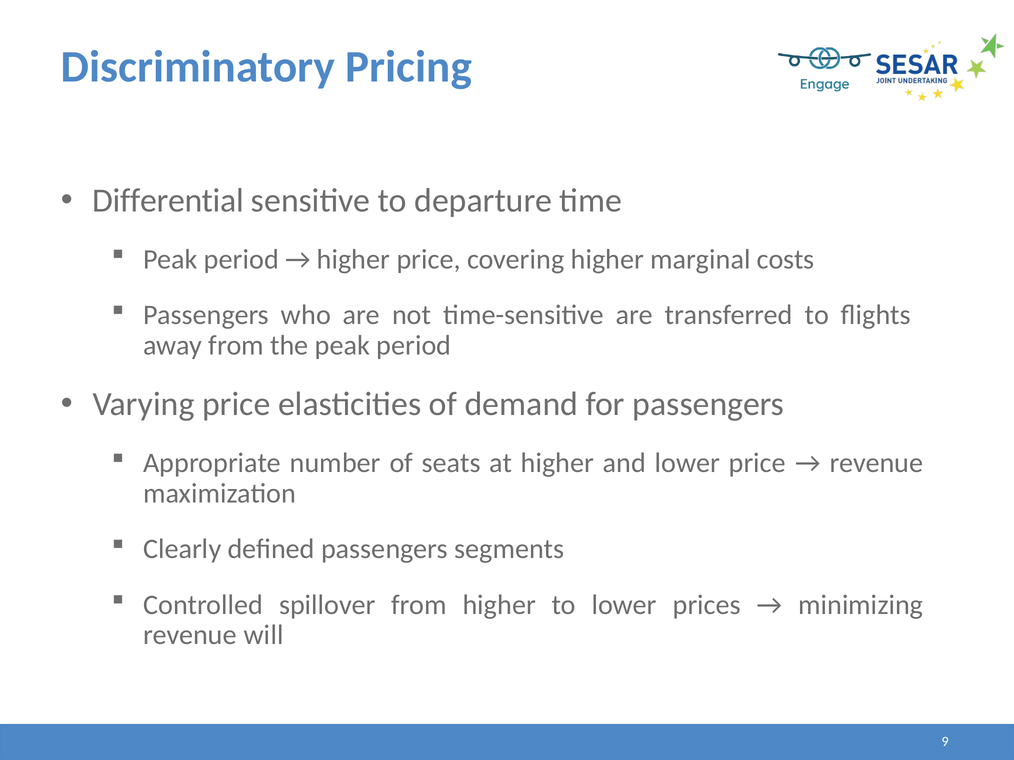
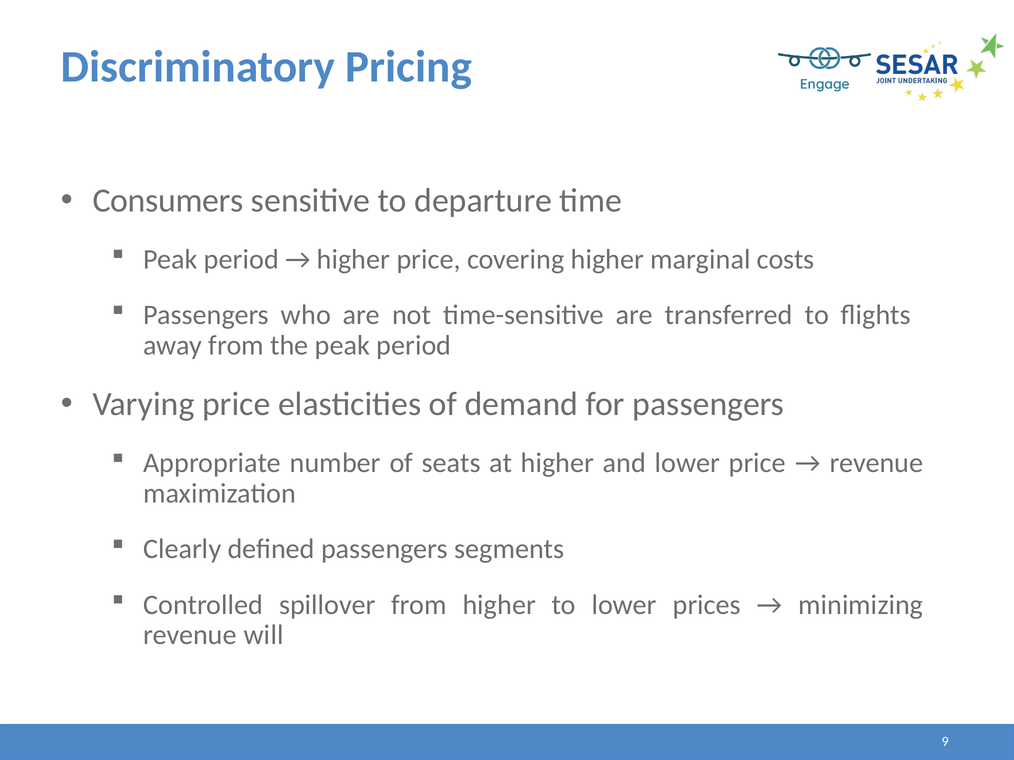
Differential: Differential -> Consumers (168, 201)
